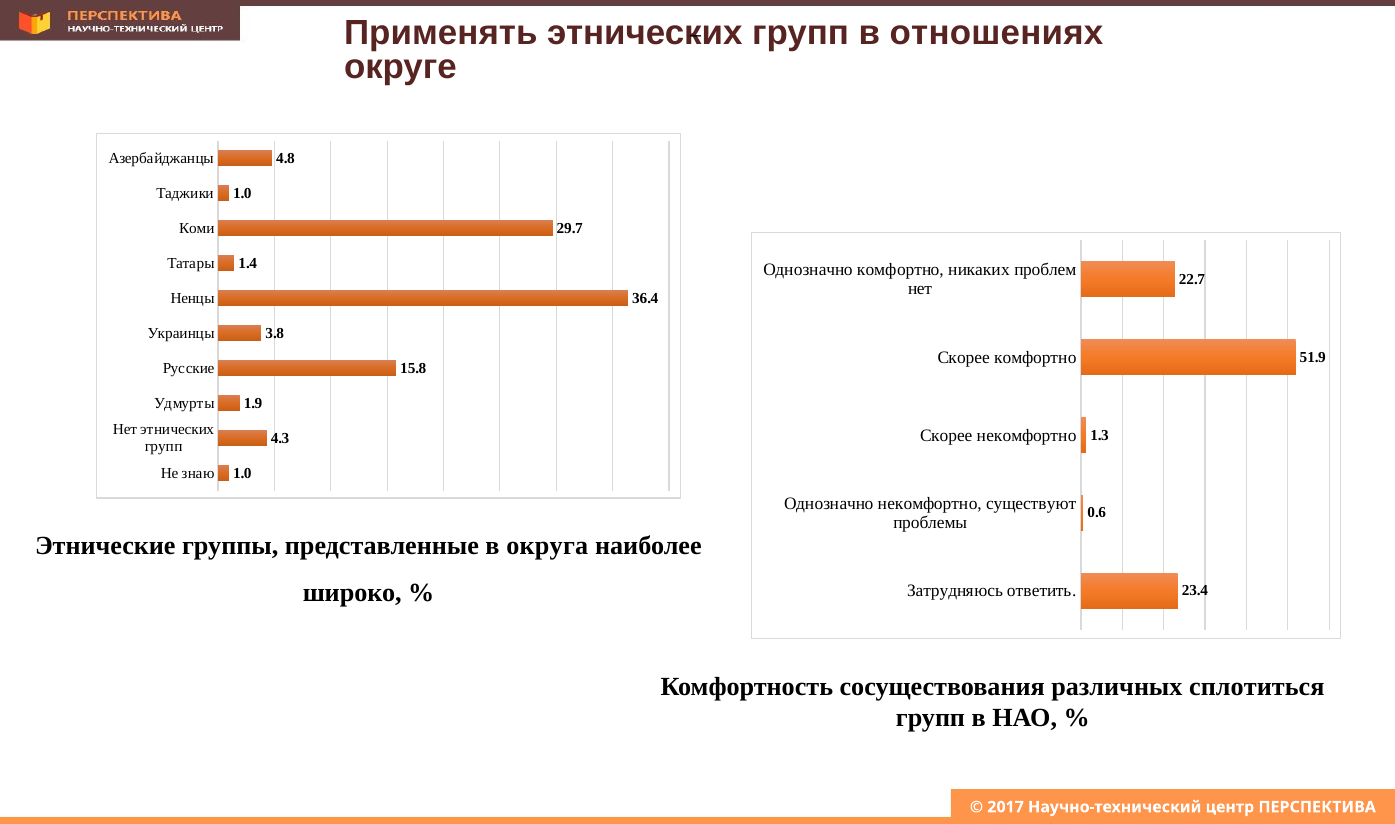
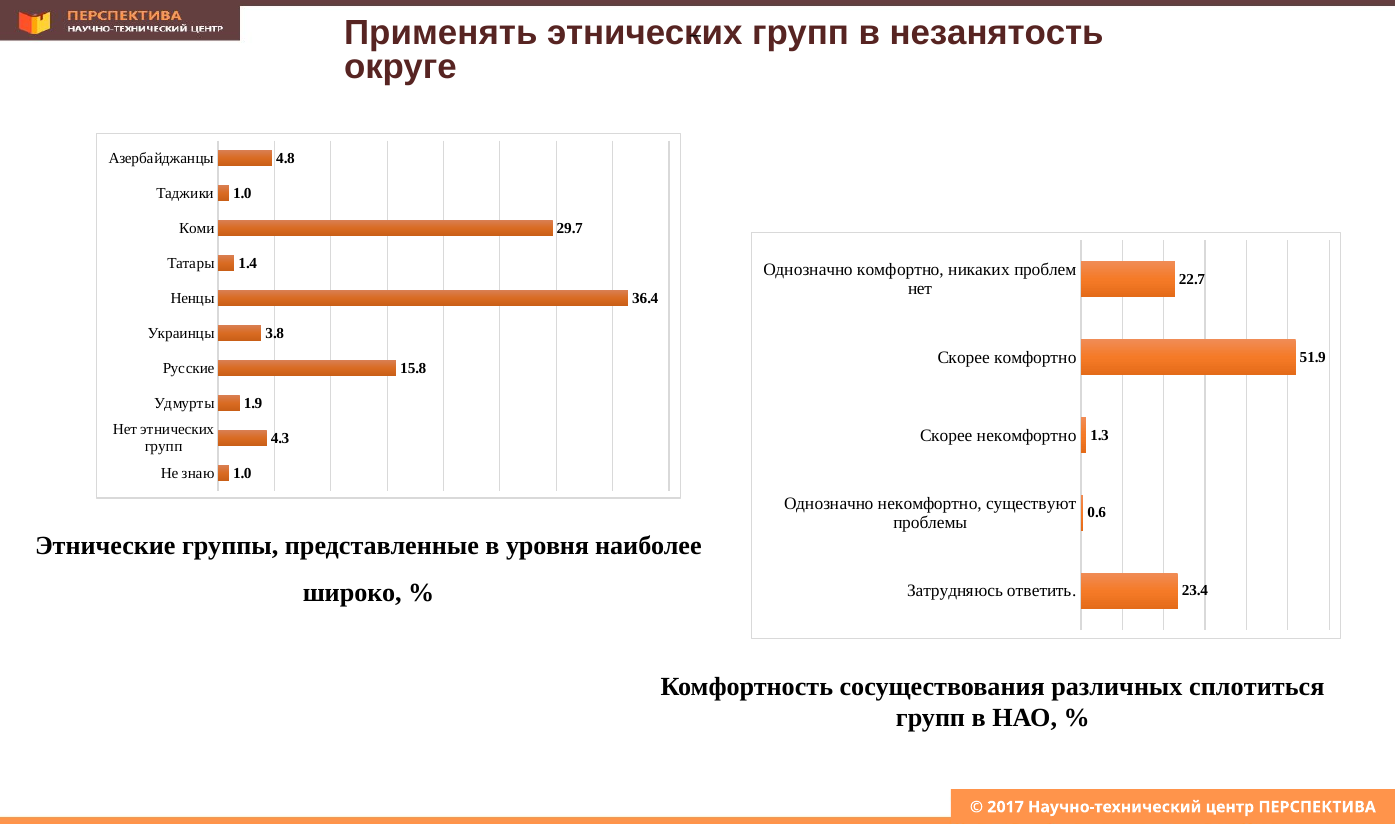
отношениях: отношениях -> незанятость (997, 33)
округа: округа -> уровня (548, 546)
